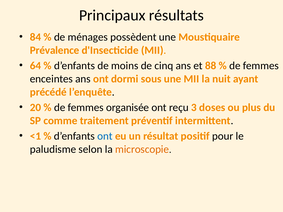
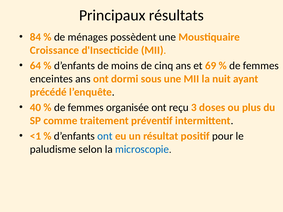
Prévalence: Prévalence -> Croissance (55, 50)
88: 88 -> 69 (211, 66)
20: 20 -> 40 (36, 108)
microscopie colour: orange -> blue (142, 149)
